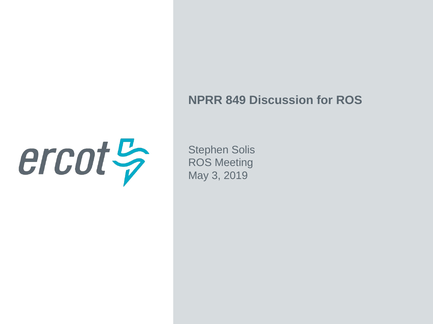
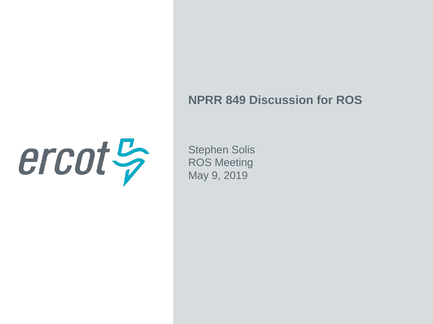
3: 3 -> 9 (216, 176)
